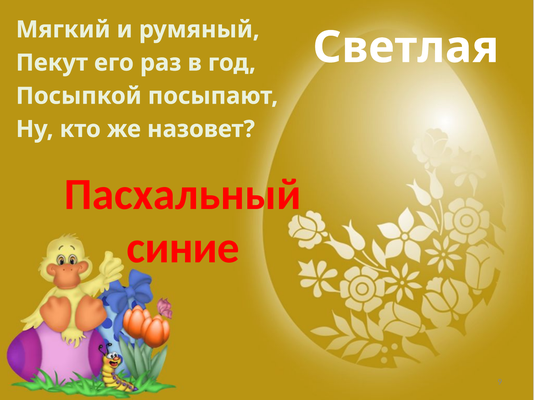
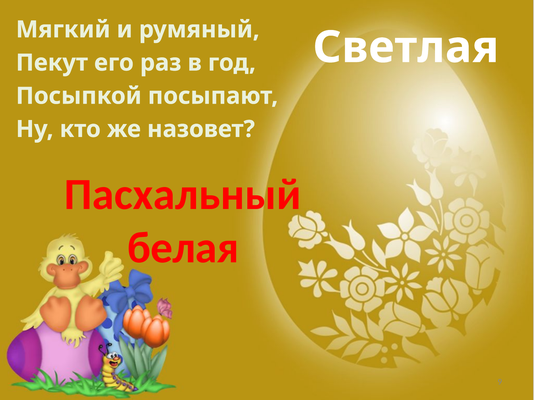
синие: синие -> белая (183, 248)
